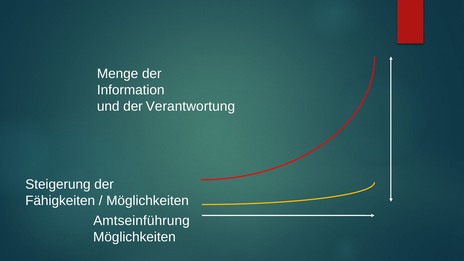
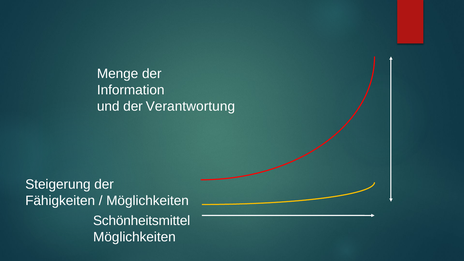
Amtseinführung: Amtseinführung -> Schönheitsmittel (142, 221)
